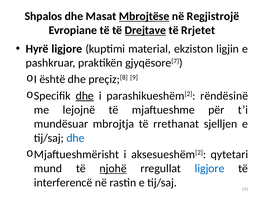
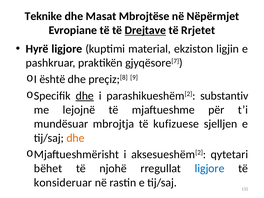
Shpalos: Shpalos -> Teknike (43, 16)
Mbrojtëse underline: present -> none (144, 16)
Regjistrojë: Regjistrojë -> Nëpërmjet (213, 16)
rëndësinë: rëndësinë -> substantiv (224, 96)
rrethanat: rrethanat -> kufizuese (176, 124)
dhe colour: blue -> orange (76, 138)
mund: mund -> bëhet (48, 168)
njohë underline: present -> none (113, 168)
interferencë: interferencë -> konsideruar (63, 183)
